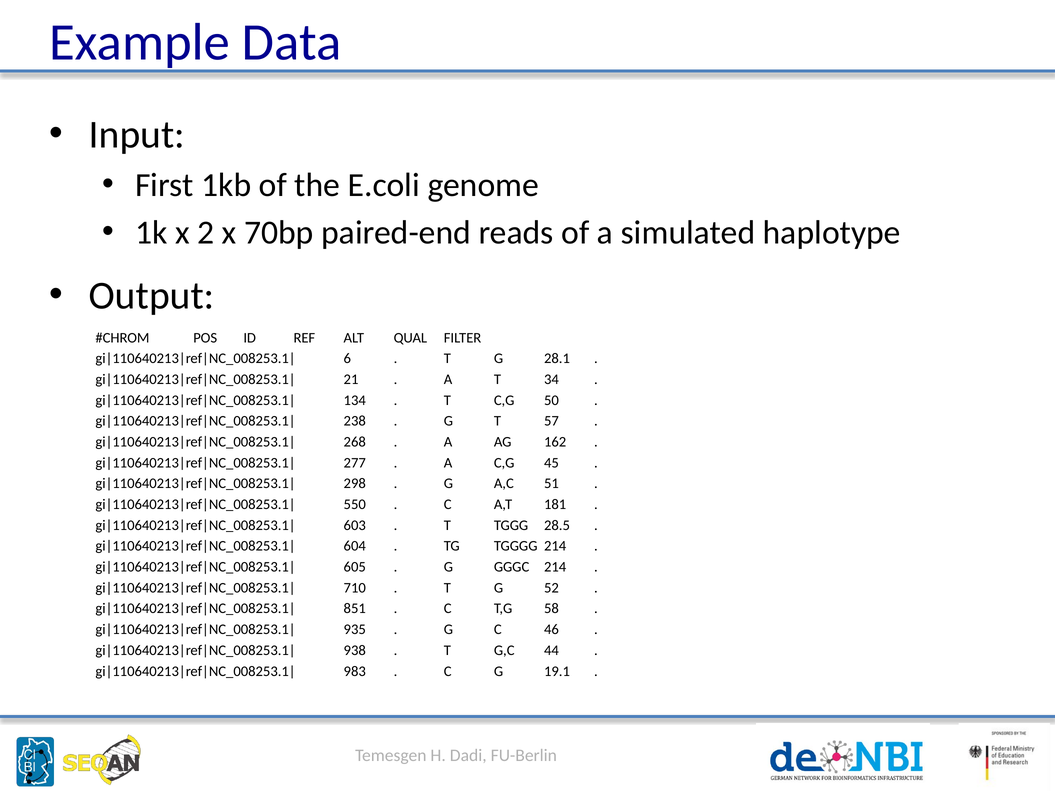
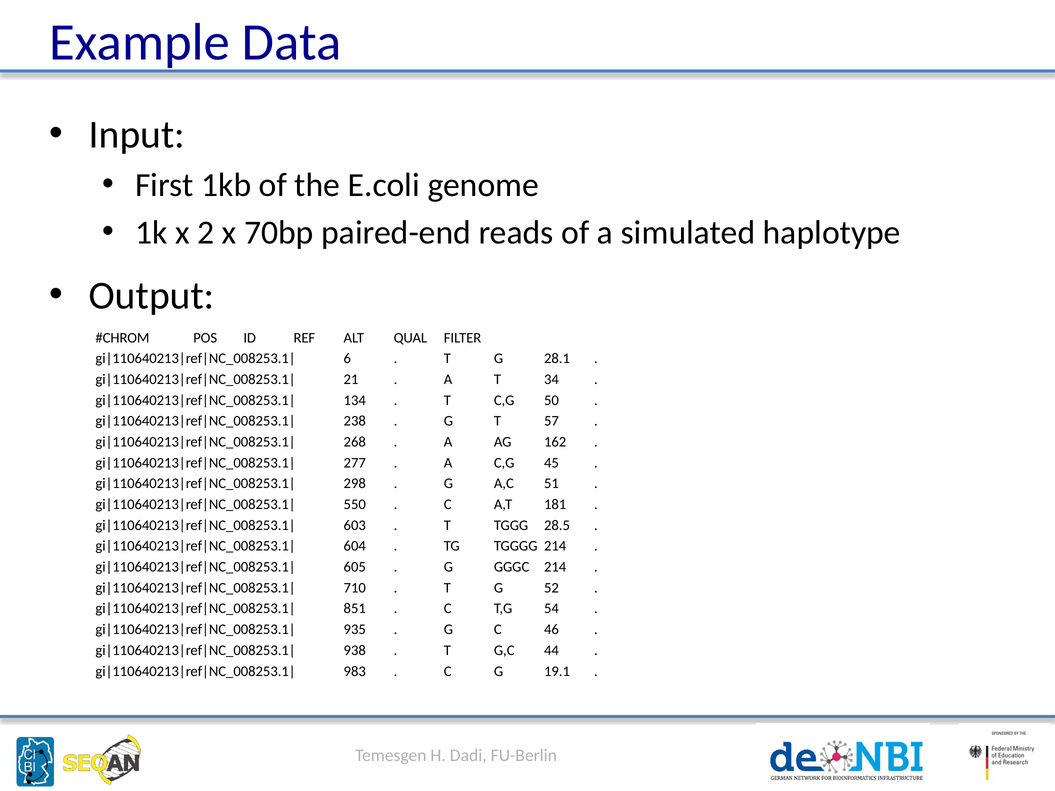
58: 58 -> 54 (551, 609)
